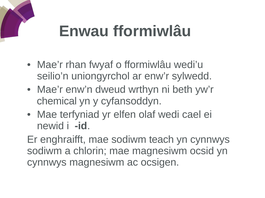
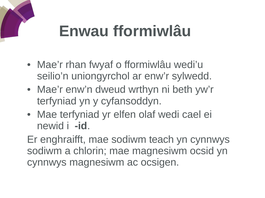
chemical: chemical -> terfyniad (57, 101)
